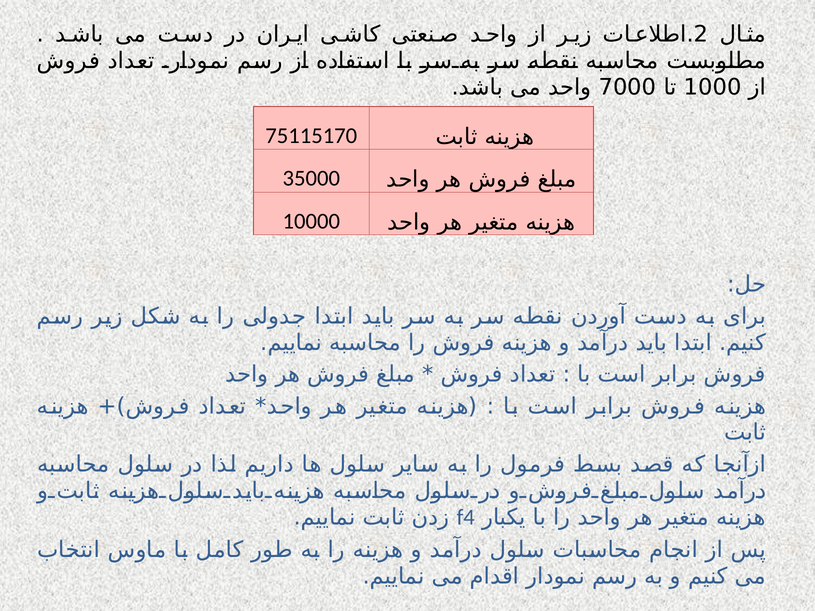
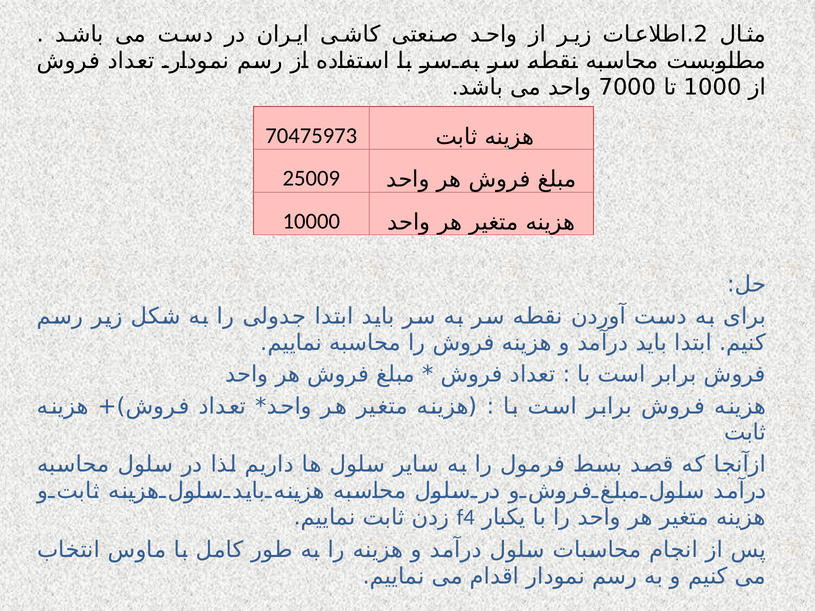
75115170: 75115170 -> 70475973 (311, 136)
35000: 35000 -> 25009 (311, 179)
